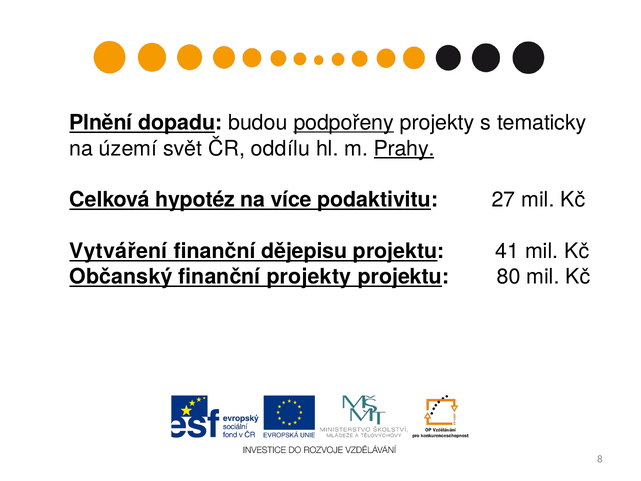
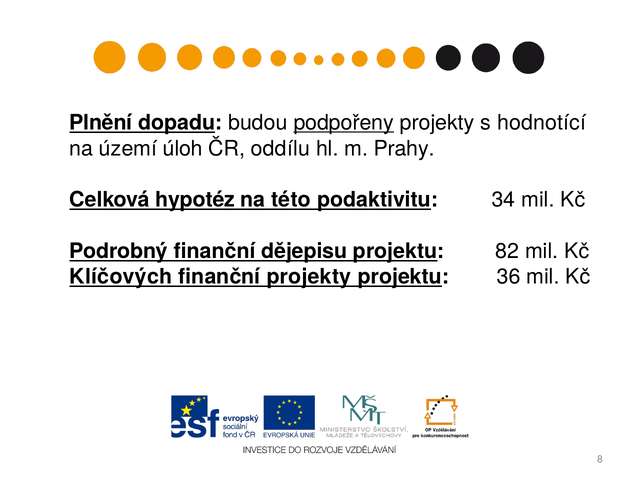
tematicky: tematicky -> hodnotící (542, 123)
svět: svět -> úloh (183, 148)
Prahy underline: present -> none (404, 148)
více: více -> této (291, 200)
27: 27 -> 34 (503, 200)
Vytváření: Vytváření -> Podrobný (119, 251)
41: 41 -> 82 (507, 251)
Občanský: Občanský -> Klíčových (121, 277)
80: 80 -> 36 (509, 277)
